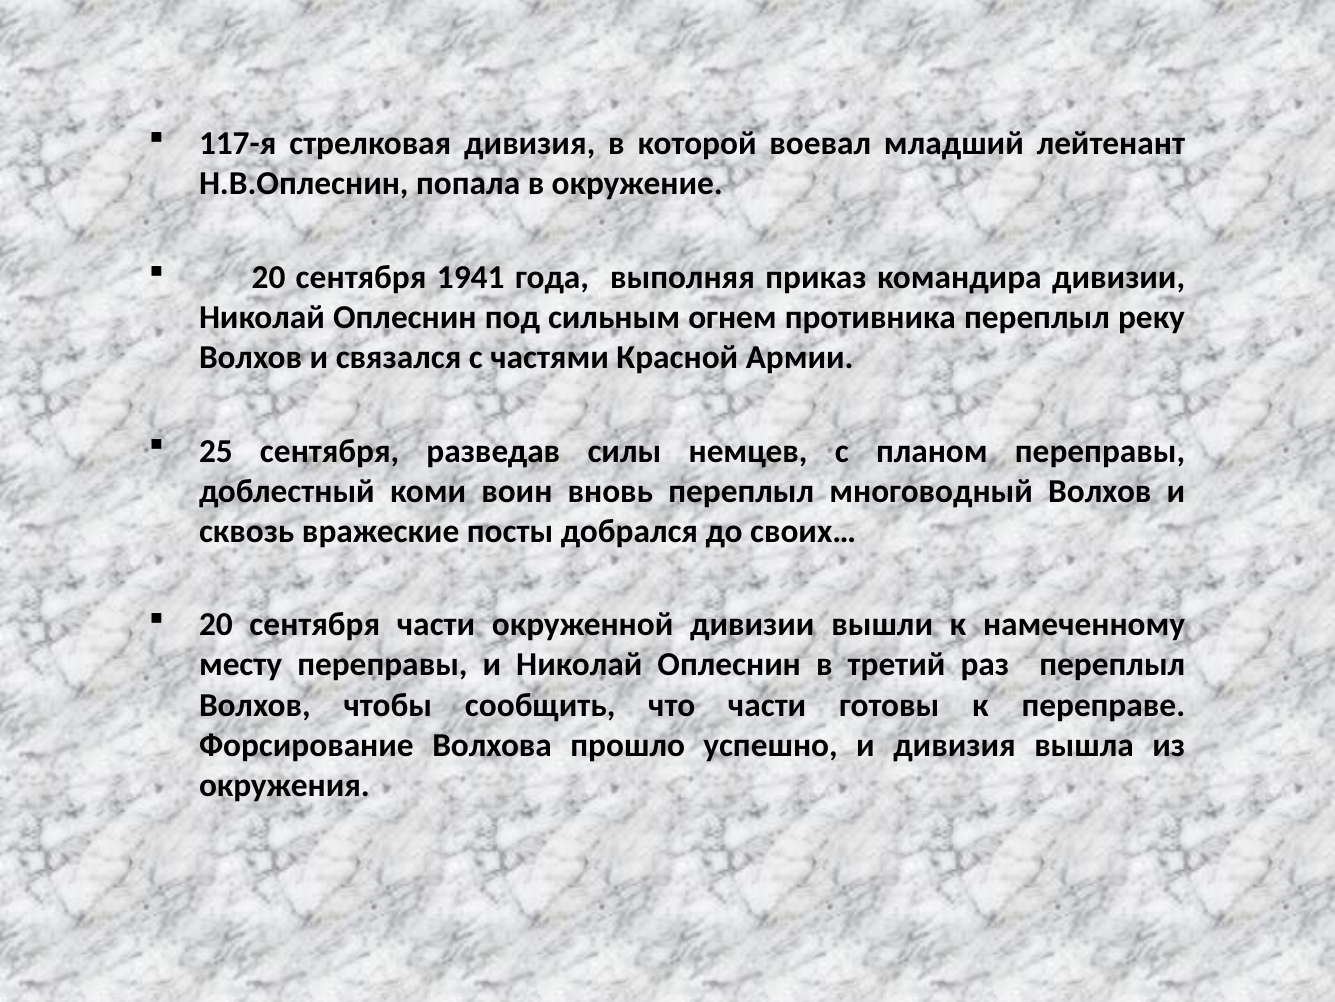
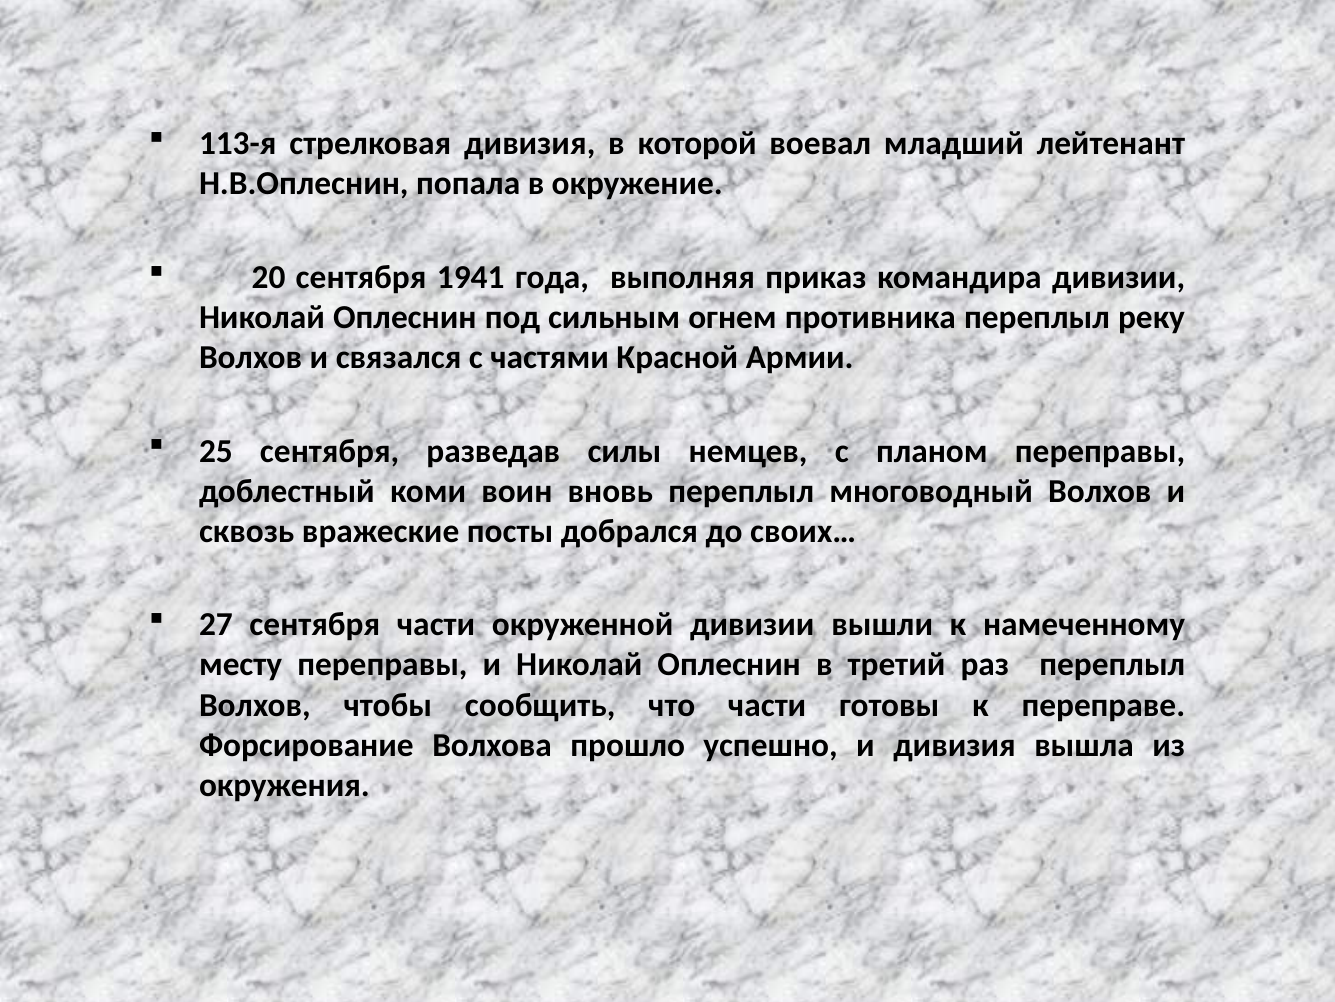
117-я: 117-я -> 113-я (238, 144)
20: 20 -> 27 (216, 624)
